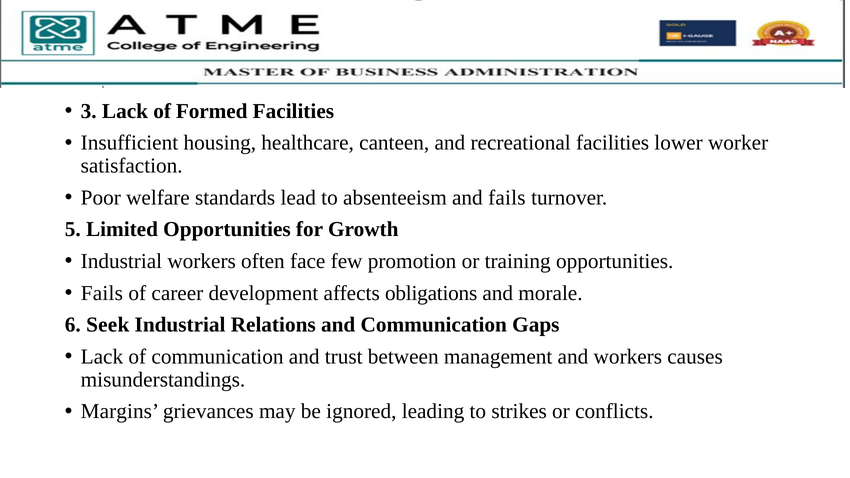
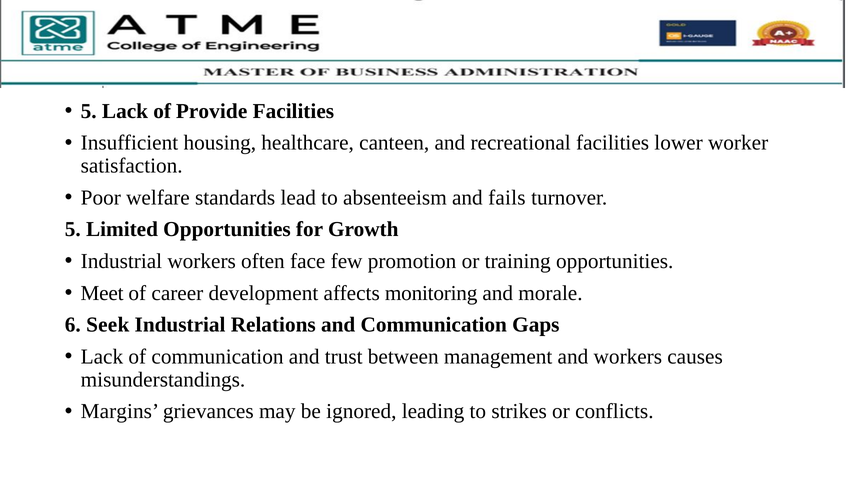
3: 3 -> 5 (89, 111)
Formed: Formed -> Provide (212, 111)
Fails: Fails -> Meet (102, 293)
obligations: obligations -> monitoring (431, 293)
